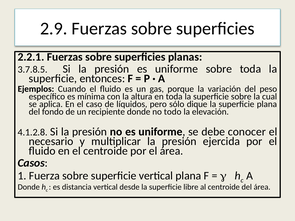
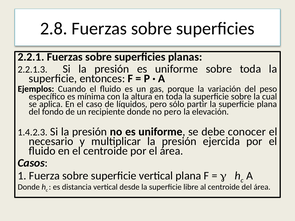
2.9: 2.9 -> 2.8 (54, 29)
3.7.8.5: 3.7.8.5 -> 2.2.1.3 (33, 69)
dique: dique -> partir (197, 104)
no todo: todo -> pero (173, 112)
4.1.2.8: 4.1.2.8 -> 1.4.2.3 (33, 132)
